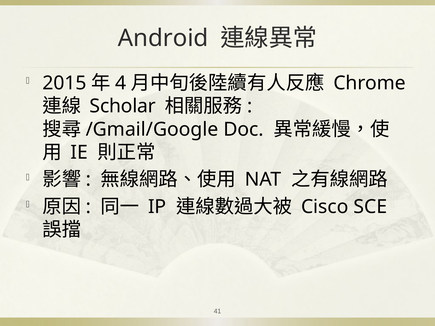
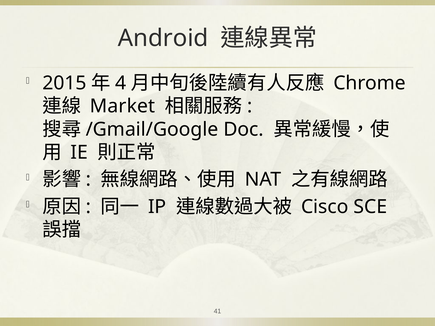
Scholar: Scholar -> Market (123, 106)
